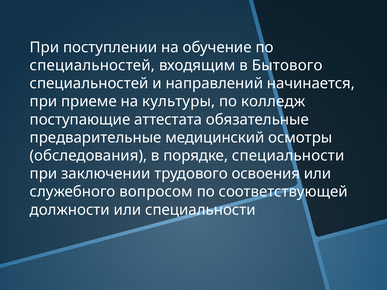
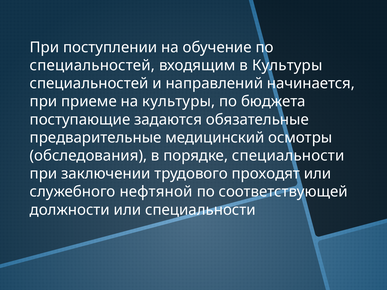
в Бытового: Бытового -> Культуры (287, 65)
колледж: колледж -> бюджета (273, 102)
аттестата: аттестата -> задаются (168, 120)
освоения: освоения -> проходят (266, 174)
вопросом: вопросом -> нефтяной (156, 192)
